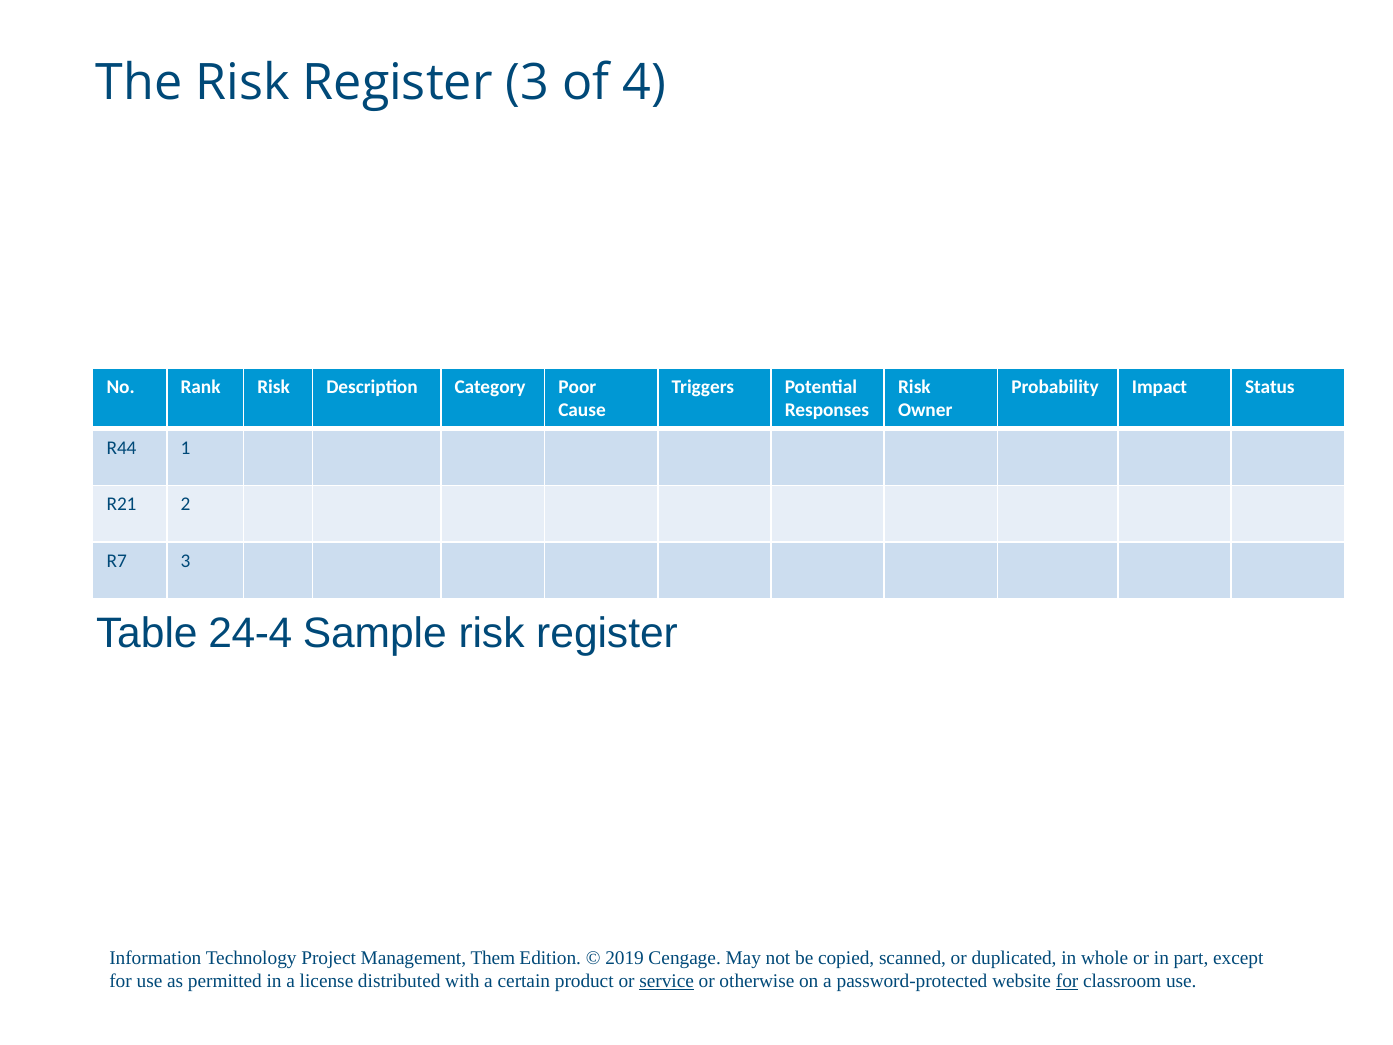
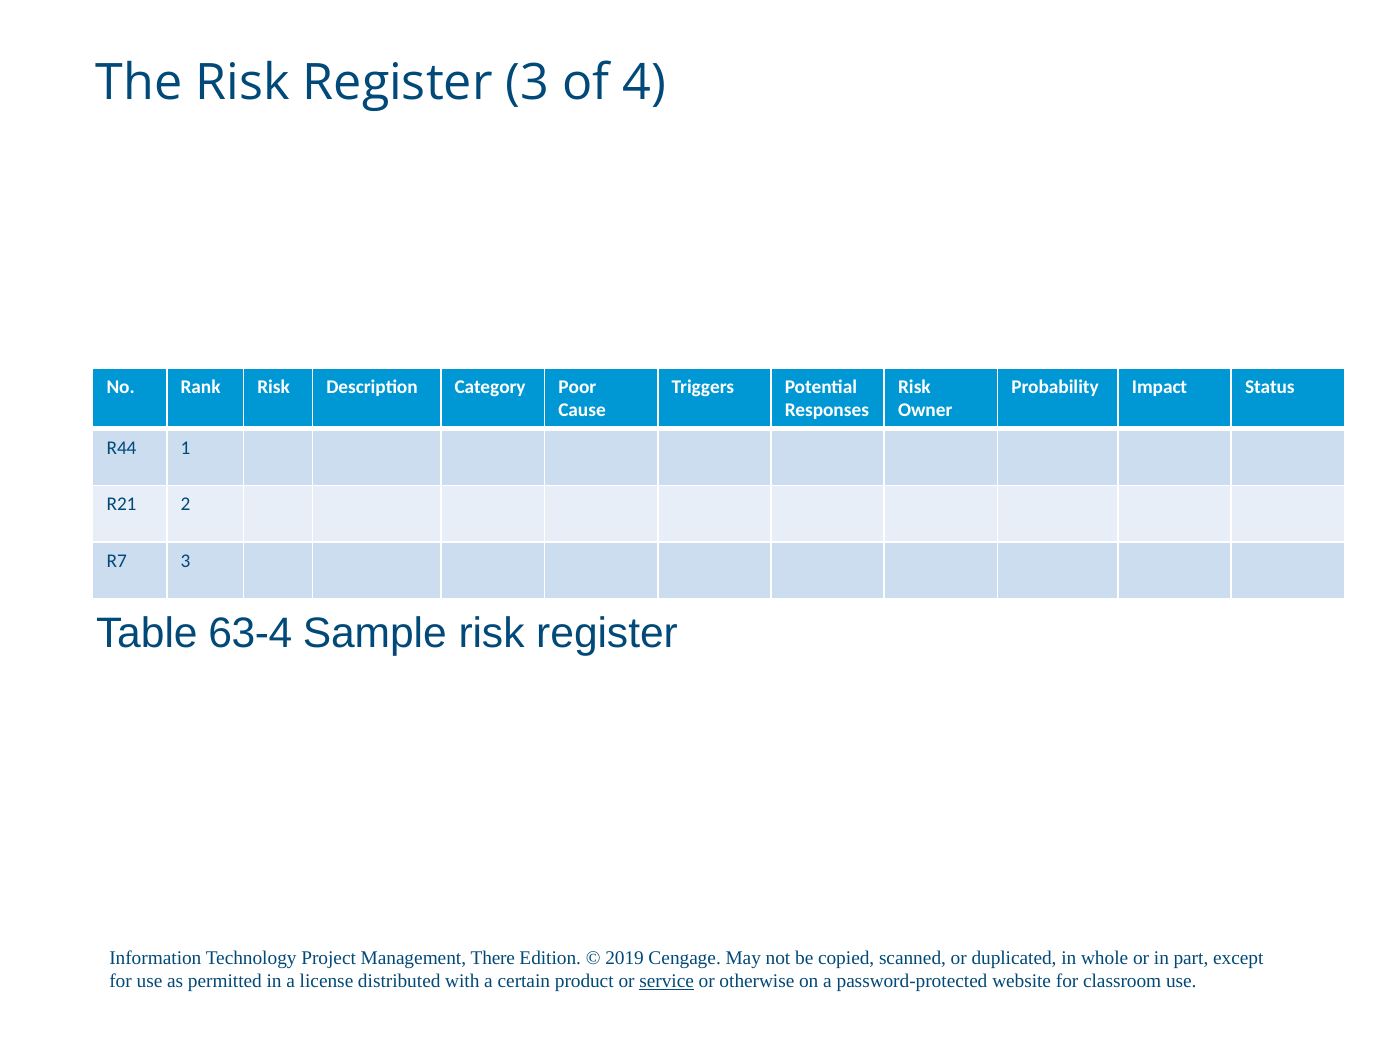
24-4: 24-4 -> 63-4 (250, 633)
Them: Them -> There (493, 958)
for underline: present -> none (1067, 981)
